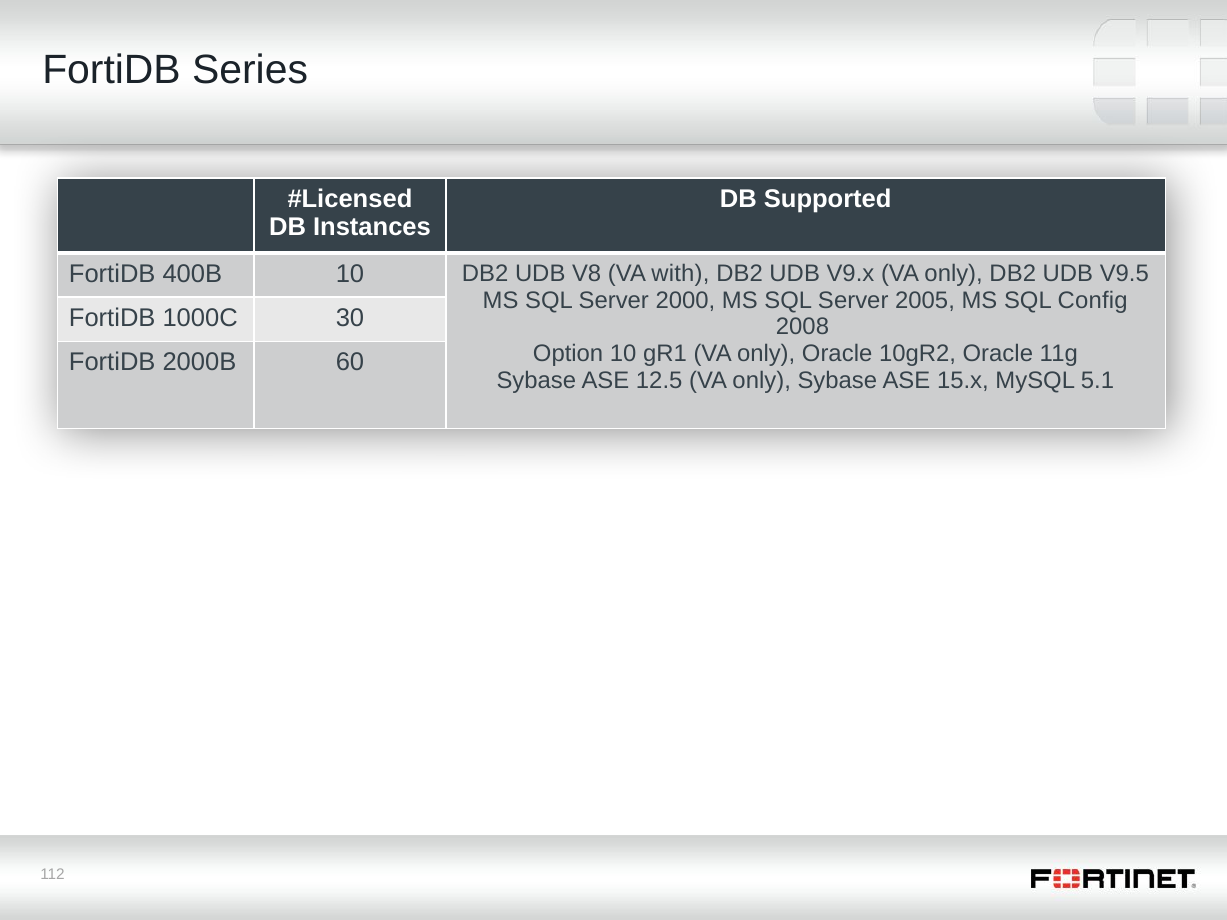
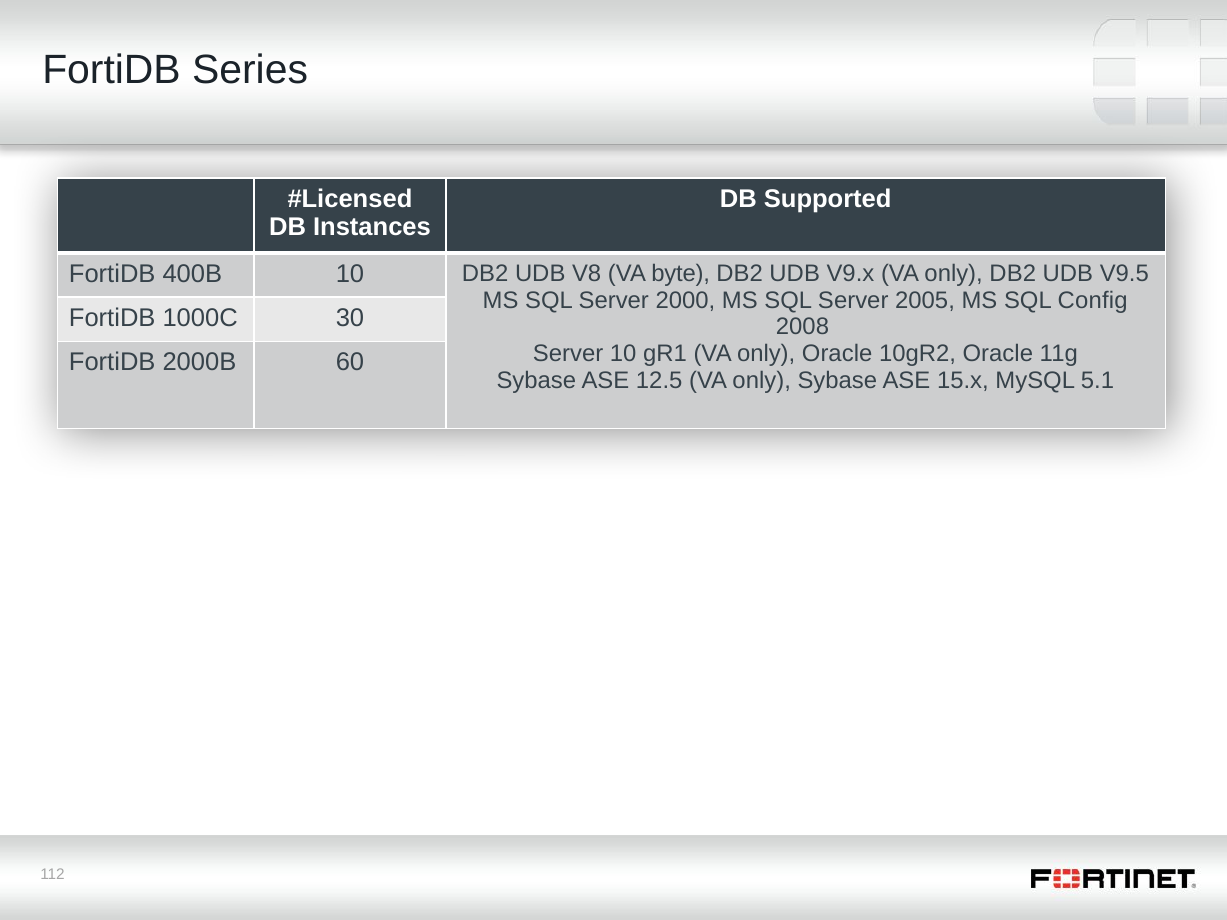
with: with -> byte (681, 274)
Option: Option -> Server (568, 354)
